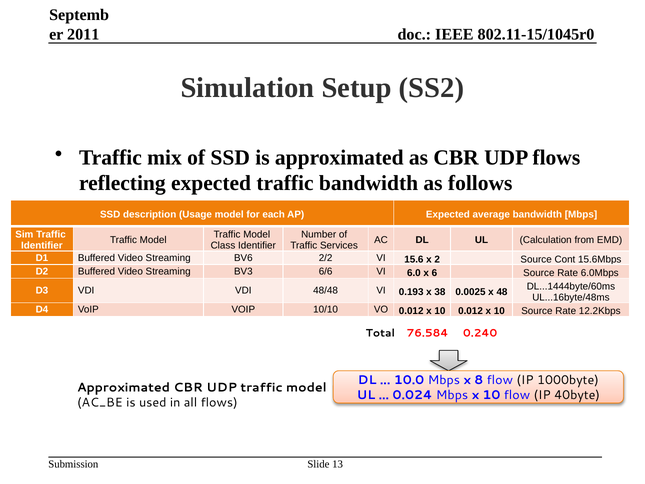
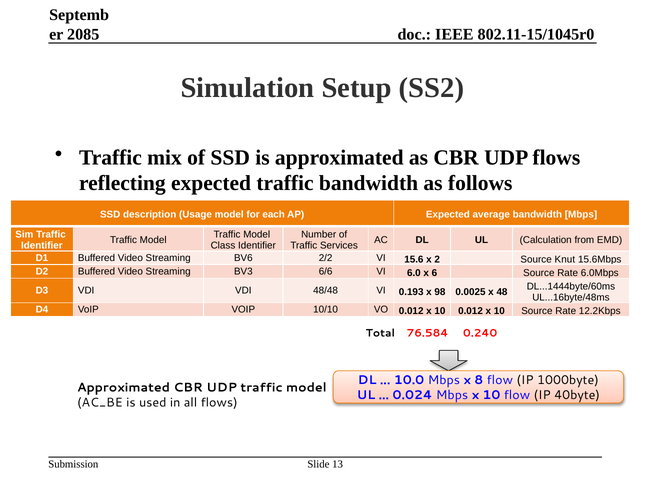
2011: 2011 -> 2085 (83, 34)
Cont: Cont -> Knut (565, 259)
38: 38 -> 98 (440, 292)
